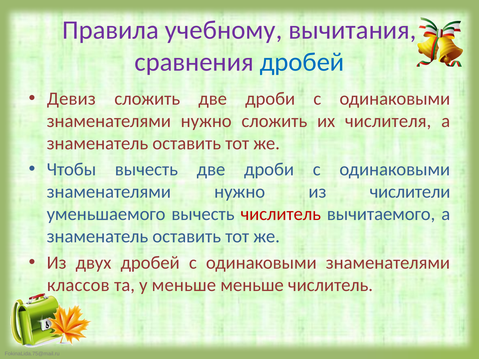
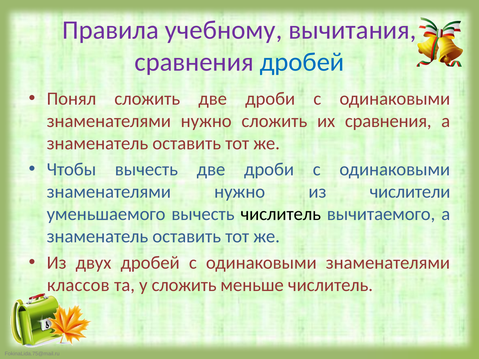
Девиз: Девиз -> Понял (71, 99)
их числителя: числителя -> сравнения (388, 121)
числитель colour: red -> black (281, 214)
у меньше: меньше -> сложить (184, 285)
